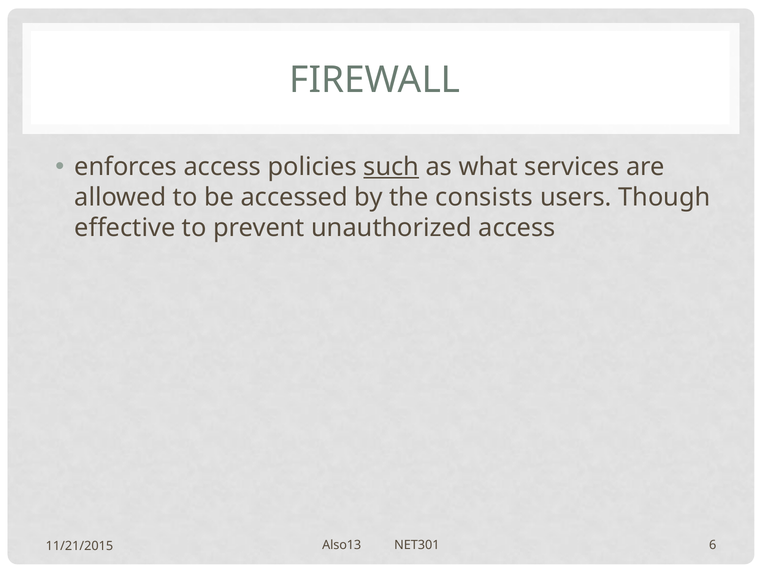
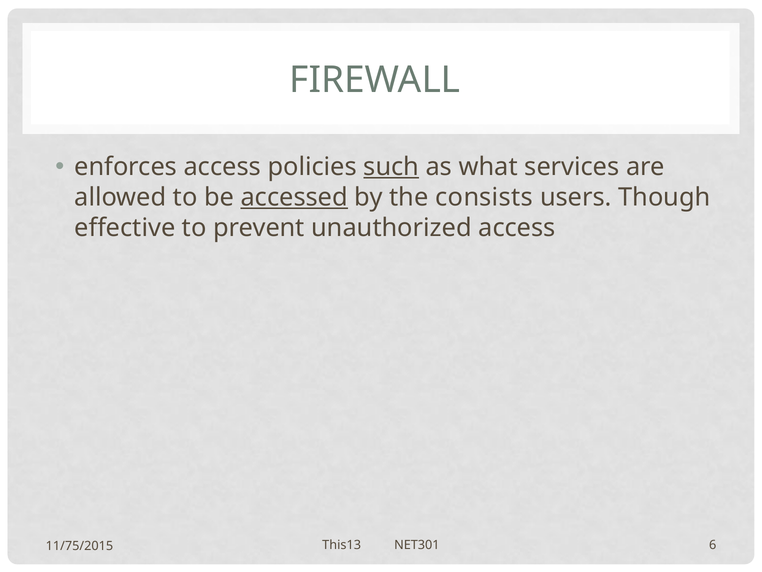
accessed underline: none -> present (294, 197)
Also13: Also13 -> This13 (342, 545)
11/21/2015: 11/21/2015 -> 11/75/2015 (79, 546)
